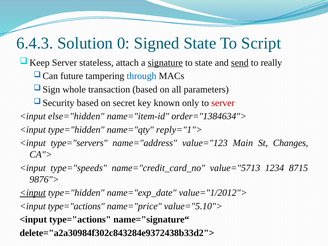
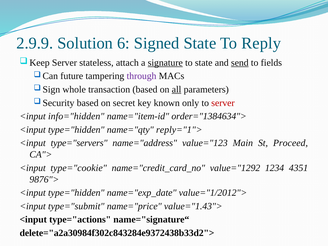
6.4.3: 6.4.3 -> 2.9.9 (35, 43)
0: 0 -> 6 (123, 43)
Script: Script -> Reply (261, 43)
really: really -> fields (271, 63)
through colour: blue -> purple (142, 76)
all underline: none -> present (177, 89)
else="hidden: else="hidden -> info="hidden (76, 116)
Changes: Changes -> Proceed (291, 143)
type="speeds: type="speeds -> type="cookie (79, 168)
value="5713: value="5713 -> value="1292 (235, 168)
8715: 8715 -> 4351 (298, 168)
<input underline: present -> none (33, 193)
type="actions: type="actions -> type="submit (76, 206)
value="5.10">: value="5.10"> -> value="1.43"> (193, 206)
